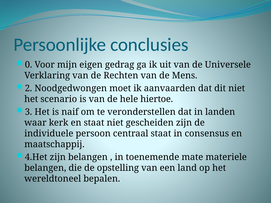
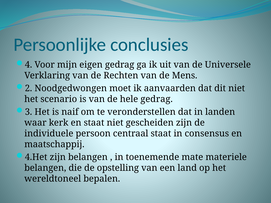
0: 0 -> 4 (29, 65)
hele hiertoe: hiertoe -> gedrag (157, 99)
